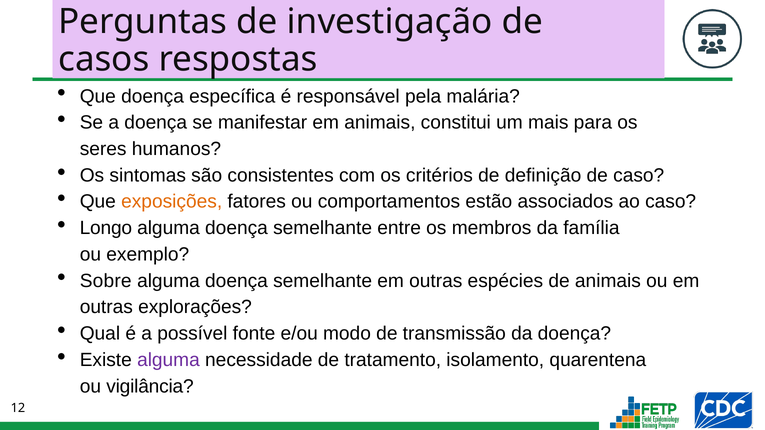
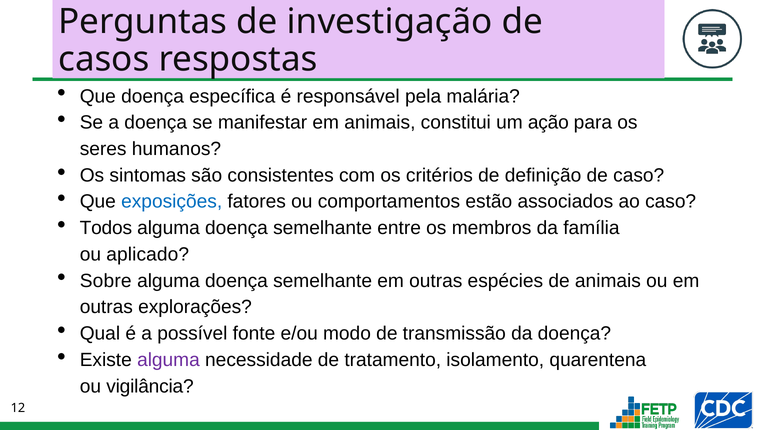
mais: mais -> ação (548, 123)
exposições colour: orange -> blue (172, 202)
Longo: Longo -> Todos (106, 228)
exemplo: exemplo -> aplicado (148, 255)
